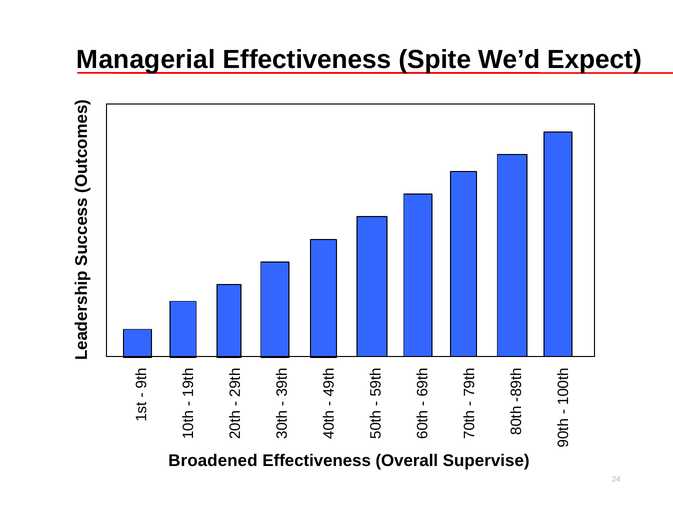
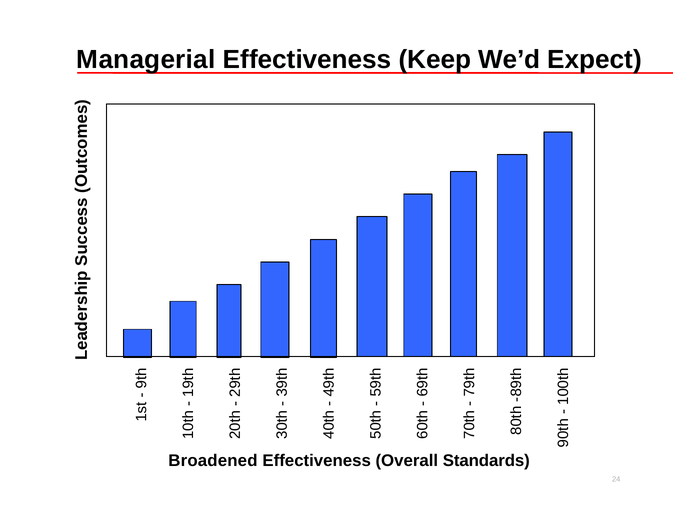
Spite: Spite -> Keep (435, 60)
Supervise: Supervise -> Standards (486, 460)
